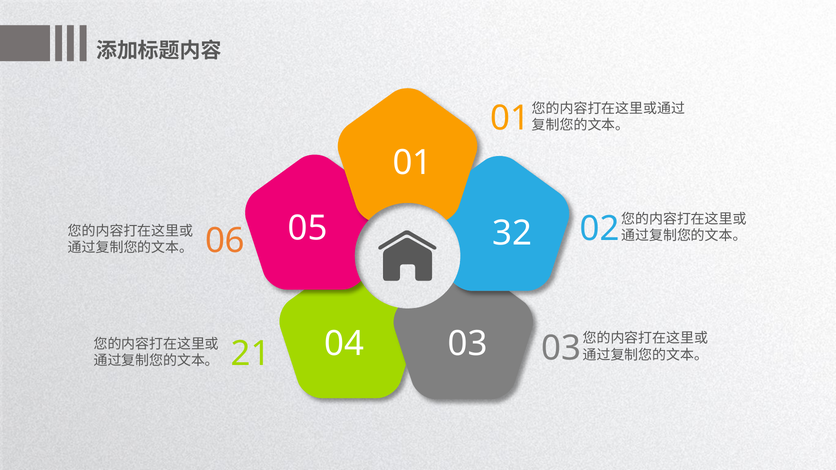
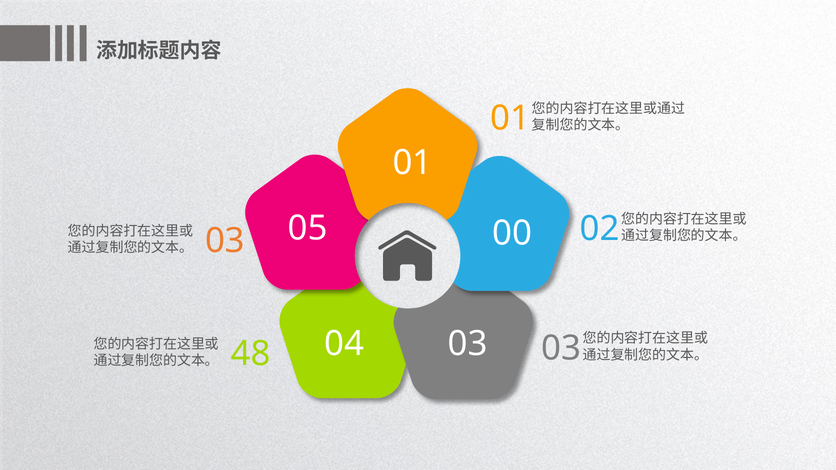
32: 32 -> 00 (512, 233)
06: 06 -> 03 (225, 241)
21: 21 -> 48 (251, 354)
